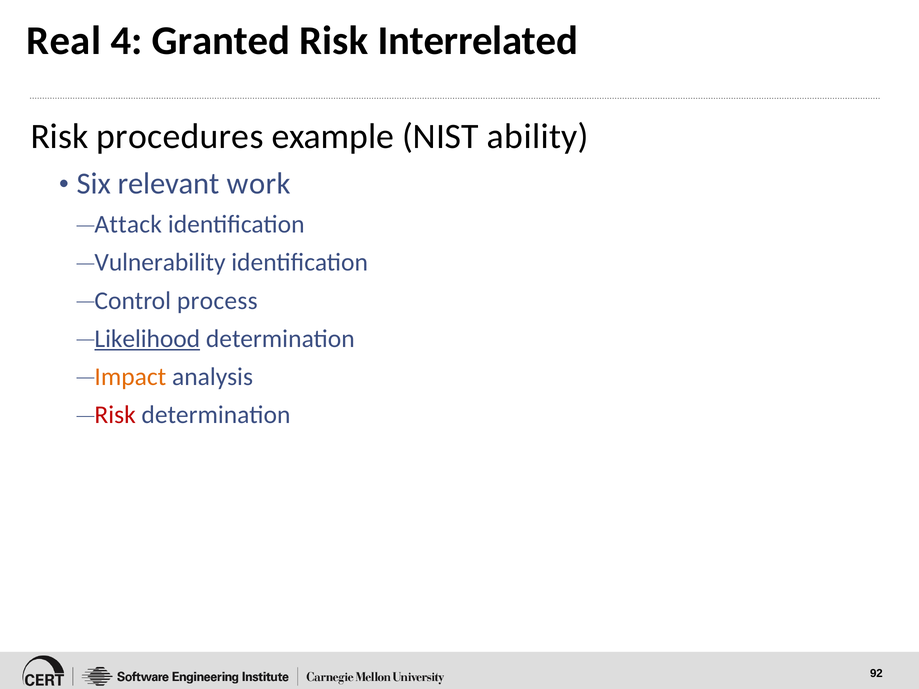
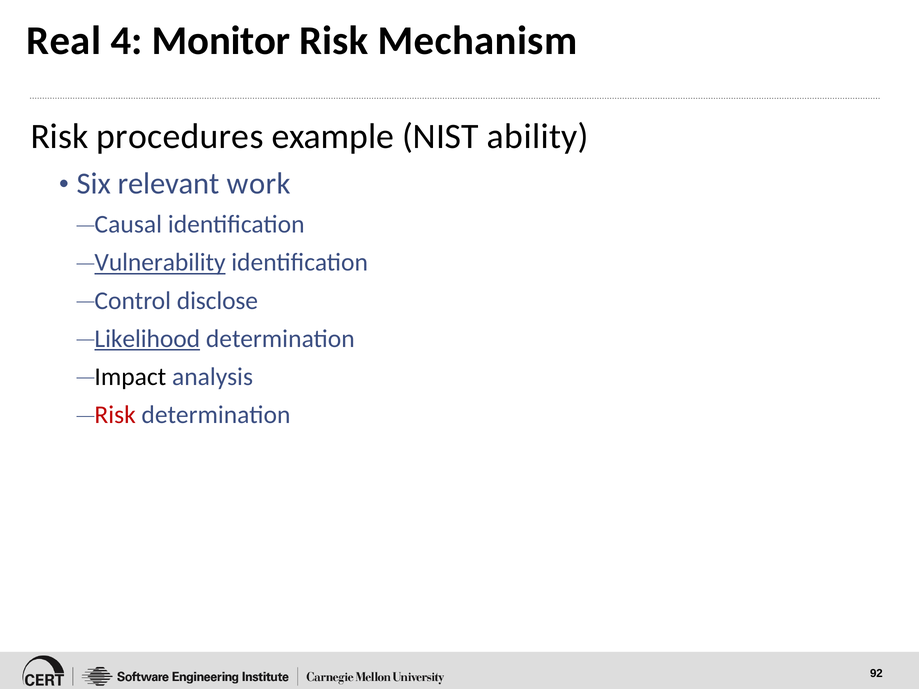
Granted: Granted -> Monitor (221, 41)
Interrelated: Interrelated -> Mechanism (477, 41)
Attack: Attack -> Causal (128, 225)
Vulnerability underline: none -> present (160, 263)
process: process -> disclose (217, 301)
Impact colour: orange -> black (130, 377)
